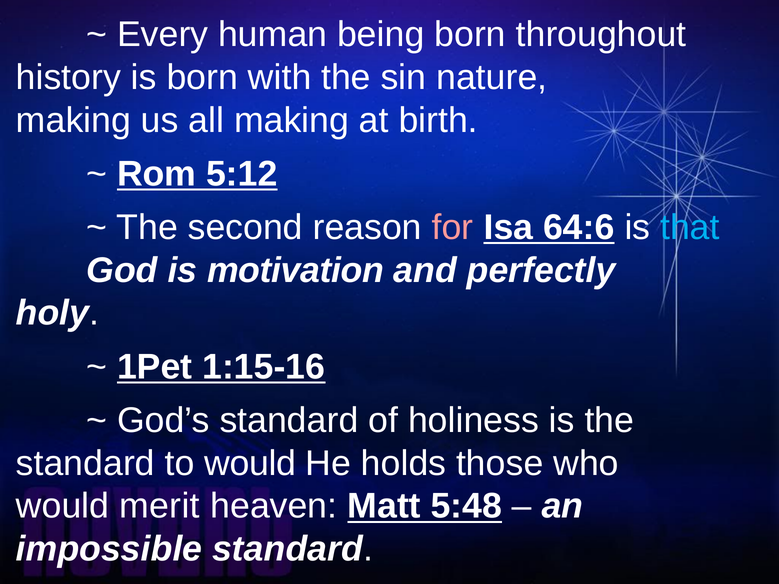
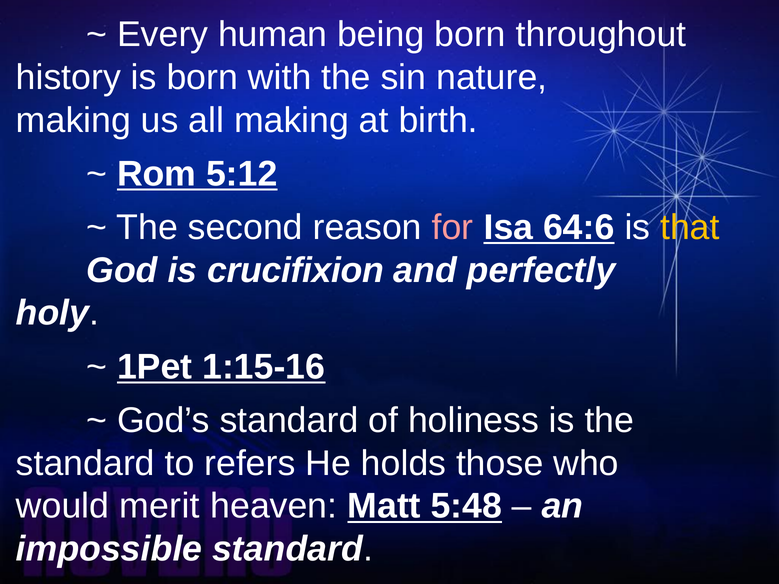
that colour: light blue -> yellow (690, 228)
motivation: motivation -> crucifixion (296, 270)
to would: would -> refers (250, 464)
